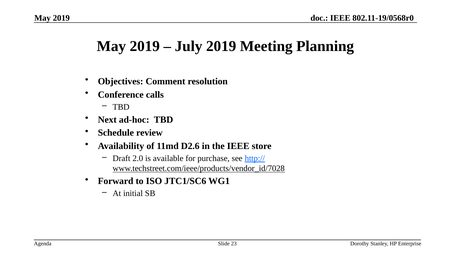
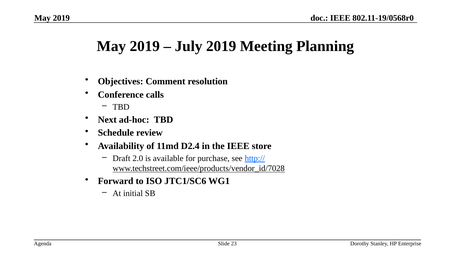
D2.6: D2.6 -> D2.4 (190, 146)
